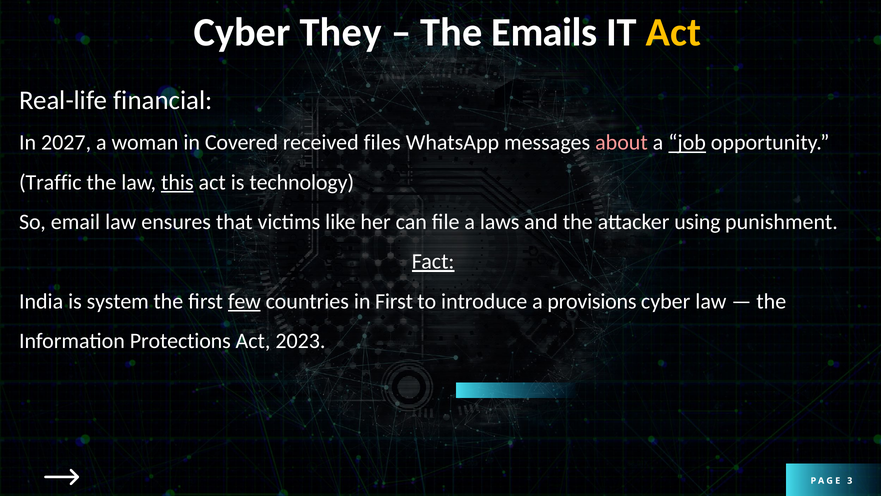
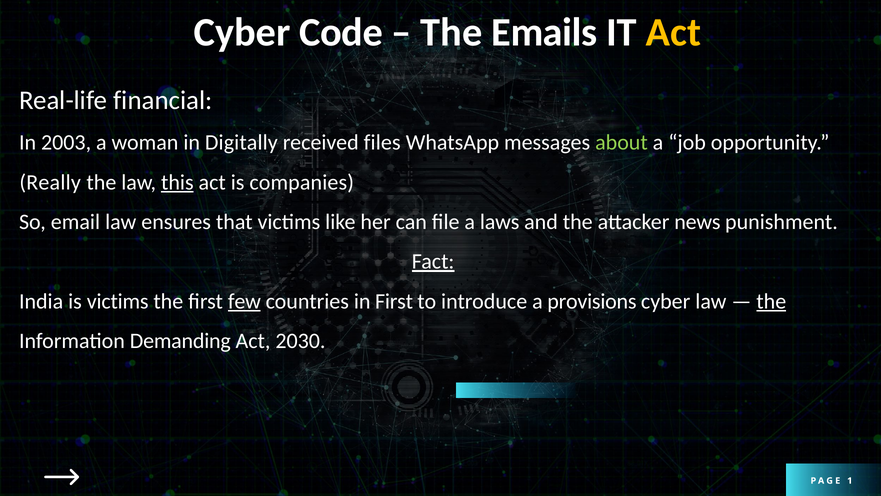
They: They -> Code (341, 33)
2027: 2027 -> 2003 (66, 143)
Covered: Covered -> Digitally (241, 143)
about colour: pink -> light green (621, 143)
job underline: present -> none (687, 143)
Traffic: Traffic -> Really (50, 182)
technology: technology -> companies (302, 182)
using: using -> news (697, 222)
is system: system -> victims (118, 301)
the underline: none -> present (771, 301)
Protections: Protections -> Demanding (180, 341)
2023: 2023 -> 2030 (300, 341)
3: 3 -> 1 (850, 480)
